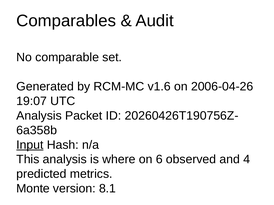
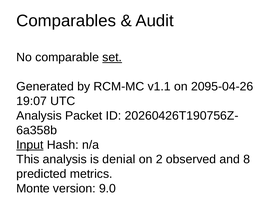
set underline: none -> present (112, 57)
v1.6: v1.6 -> v1.1 (159, 87)
2006-04-26: 2006-04-26 -> 2095-04-26 (222, 87)
where: where -> denial (119, 160)
6: 6 -> 2 (159, 160)
4: 4 -> 8 (247, 160)
8.1: 8.1 -> 9.0 (107, 189)
